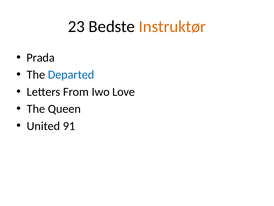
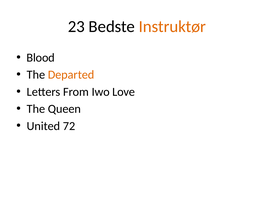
Prada: Prada -> Blood (41, 57)
Departed colour: blue -> orange (71, 75)
91: 91 -> 72 (69, 126)
